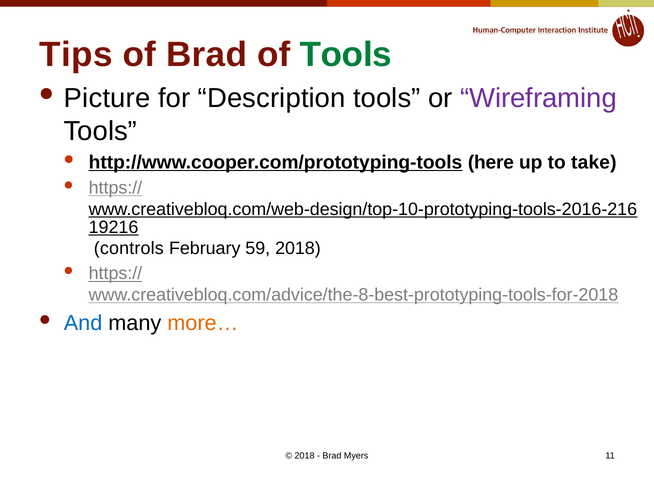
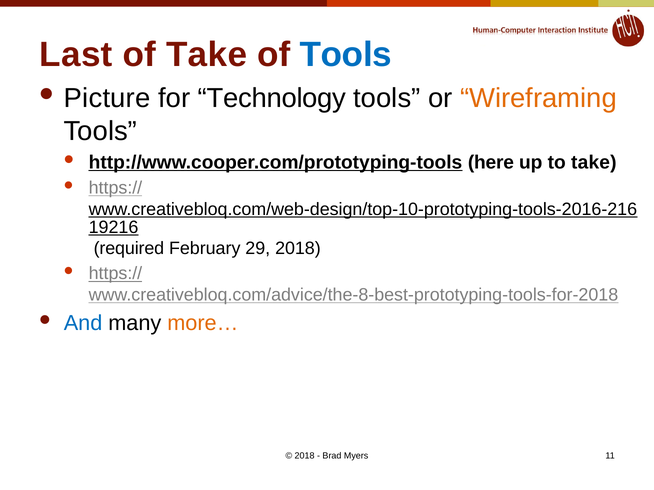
Tips: Tips -> Last (76, 55)
of Brad: Brad -> Take (207, 55)
Tools colour: green -> blue (346, 55)
Description: Description -> Technology (272, 98)
Wireframing colour: purple -> orange (538, 98)
controls: controls -> required (129, 249)
59: 59 -> 29 (258, 249)
